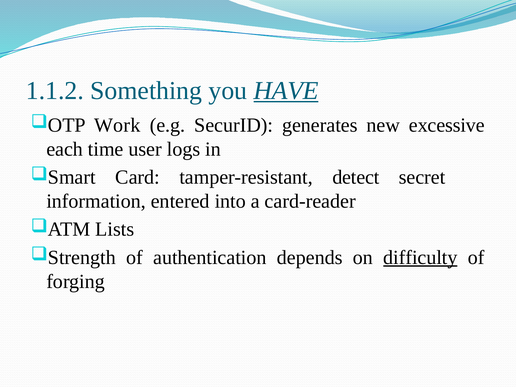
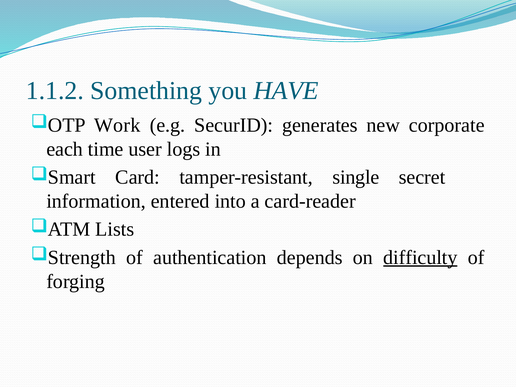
HAVE underline: present -> none (286, 91)
excessive: excessive -> corporate (447, 125)
detect: detect -> single (356, 177)
